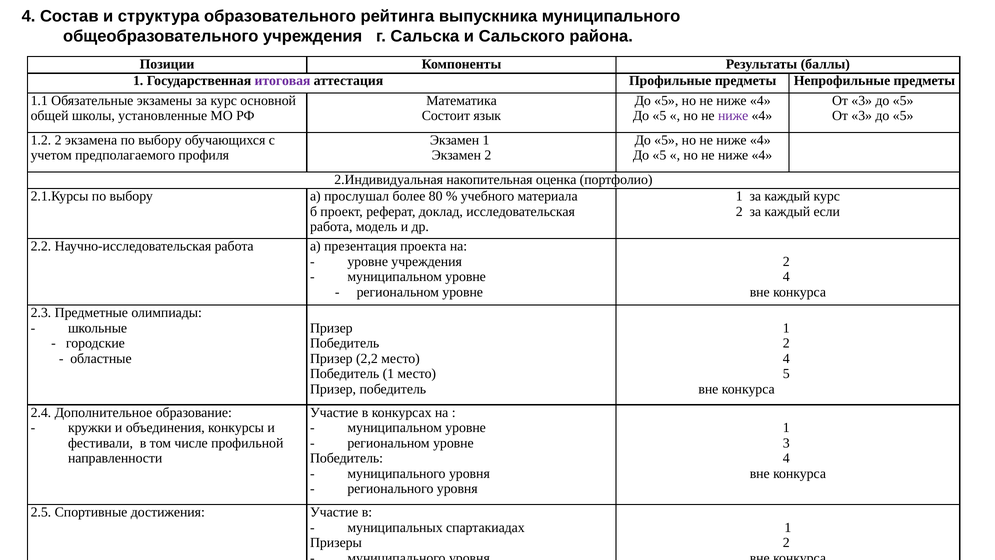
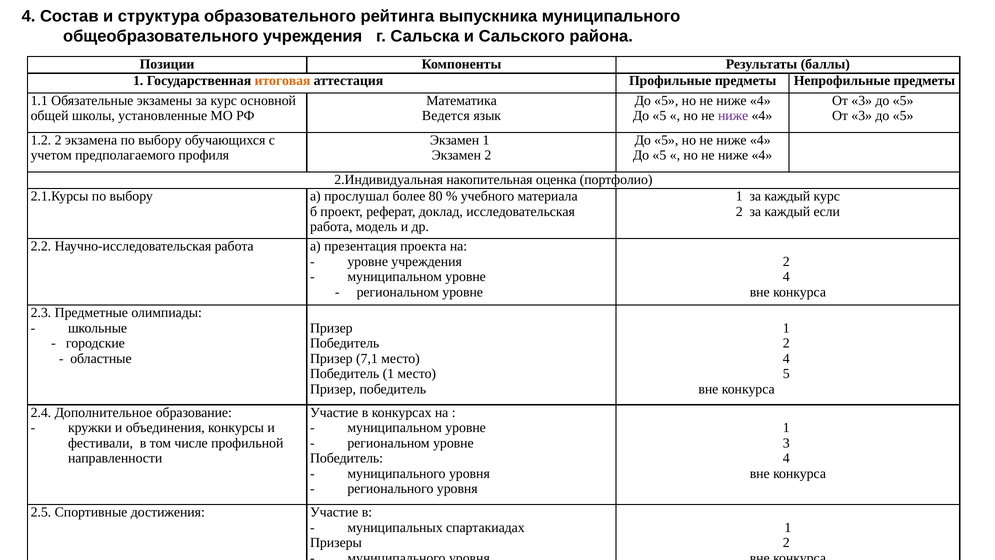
итоговая colour: purple -> orange (283, 81)
Состоит: Состоит -> Ведется (446, 116)
2,2: 2,2 -> 7,1 (367, 358)
